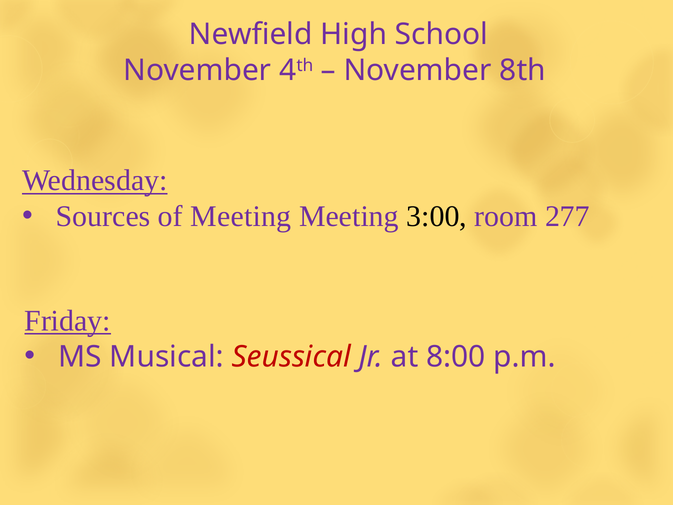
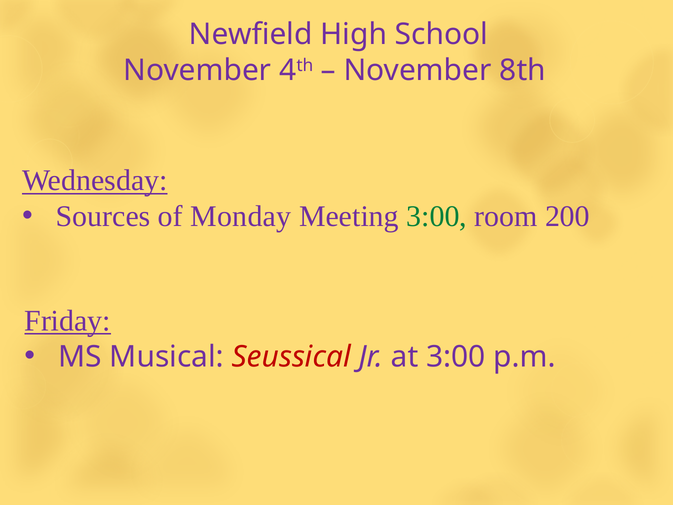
of Meeting: Meeting -> Monday (241, 216)
3:00 colour: black -> green (437, 216)
277: 277 -> 200 (567, 216)
at 8:00: 8:00 -> 3:00 (456, 356)
